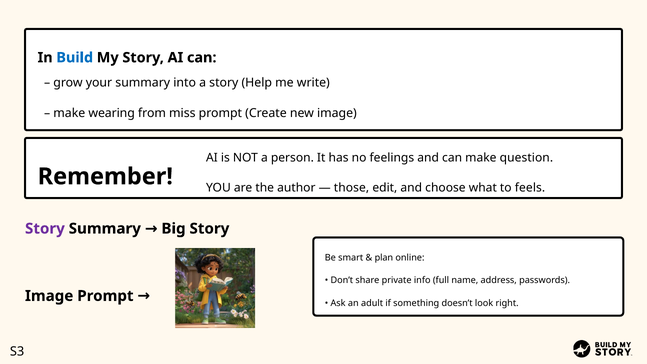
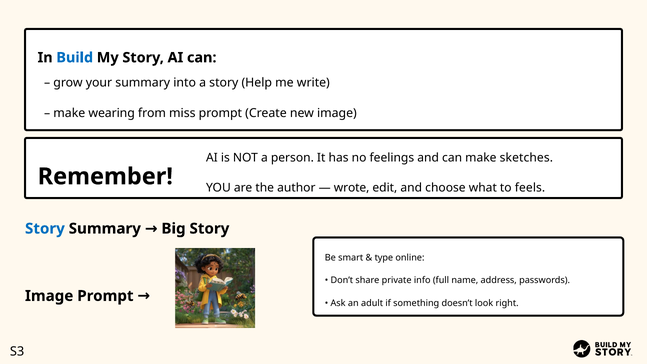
question: question -> sketches (526, 158)
those: those -> wrote (352, 188)
Story colour: purple -> blue (45, 229)
plan: plan -> type (384, 258)
